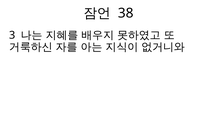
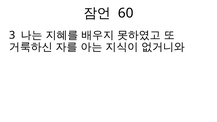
38: 38 -> 60 (126, 13)
